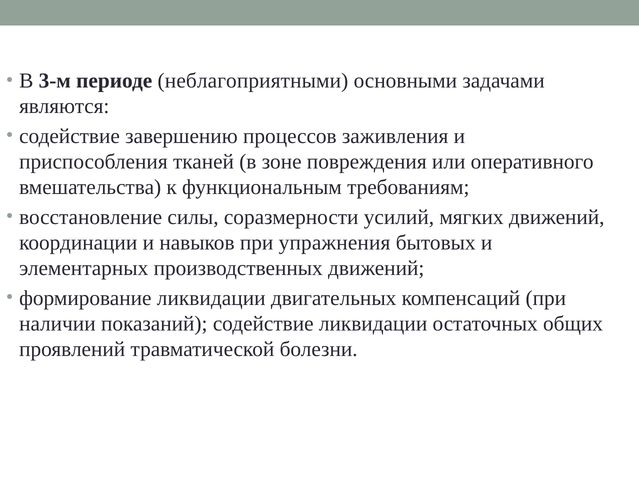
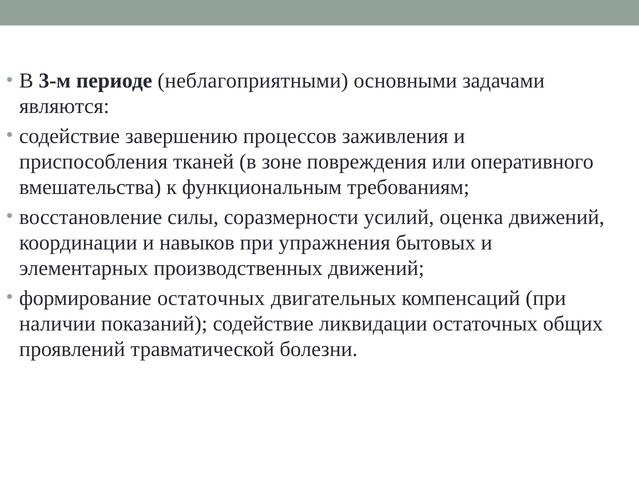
мягких: мягких -> оценка (471, 217)
формирование ликвидации: ликвидации -> остаточных (211, 298)
